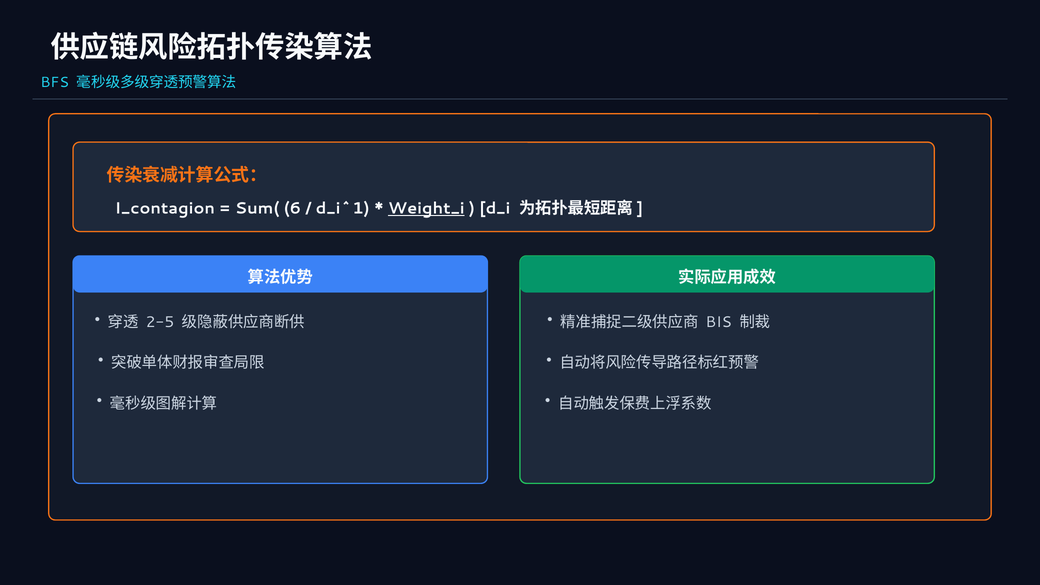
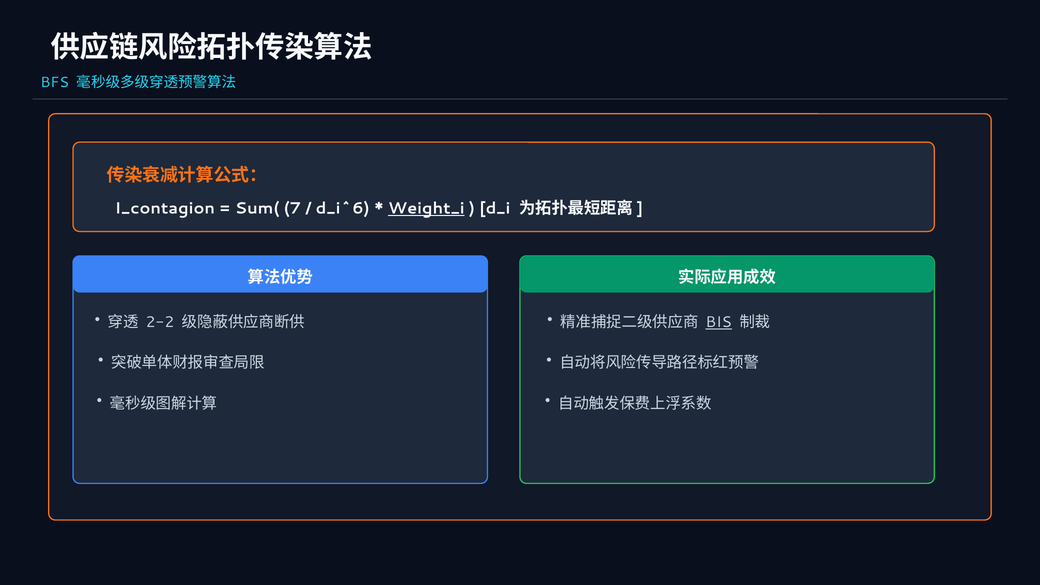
6: 6 -> 7 (292, 208)
d_i^1: d_i^1 -> d_i^6 (343, 208)
2-5: 2-5 -> 2-2 (160, 322)
BIS underline: none -> present (719, 322)
